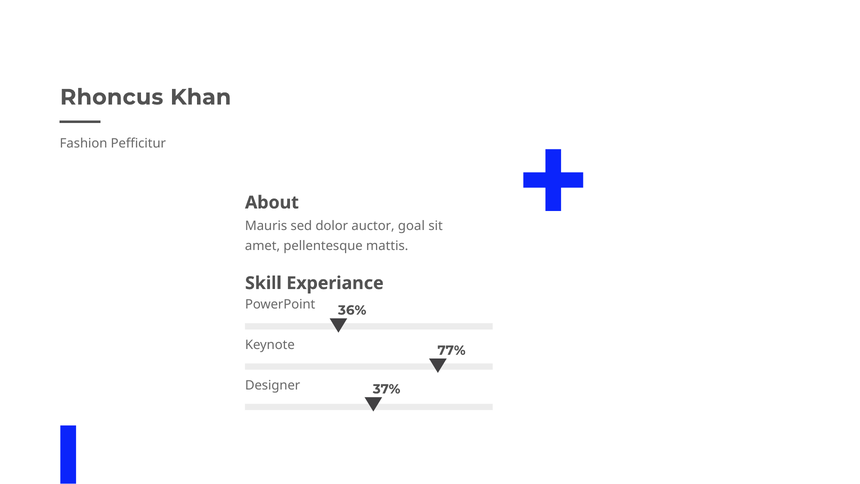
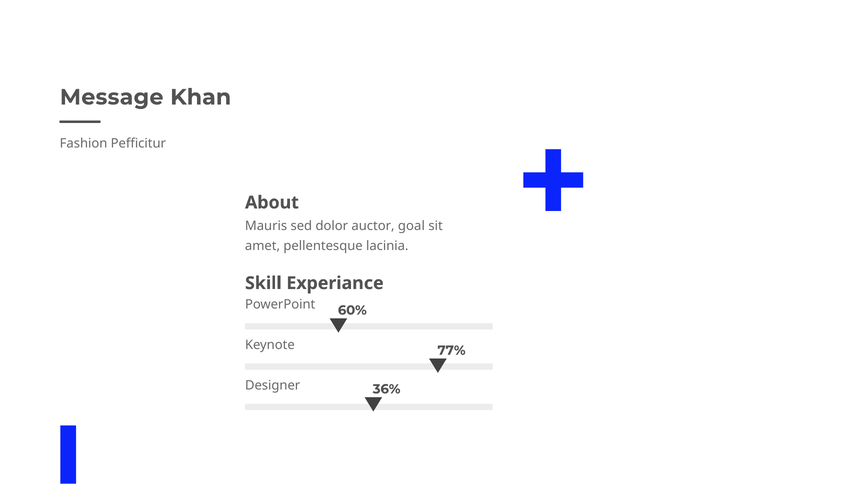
Rhoncus: Rhoncus -> Message (112, 97)
mattis: mattis -> lacinia (387, 246)
36%: 36% -> 60% (352, 310)
37%: 37% -> 36% (387, 389)
